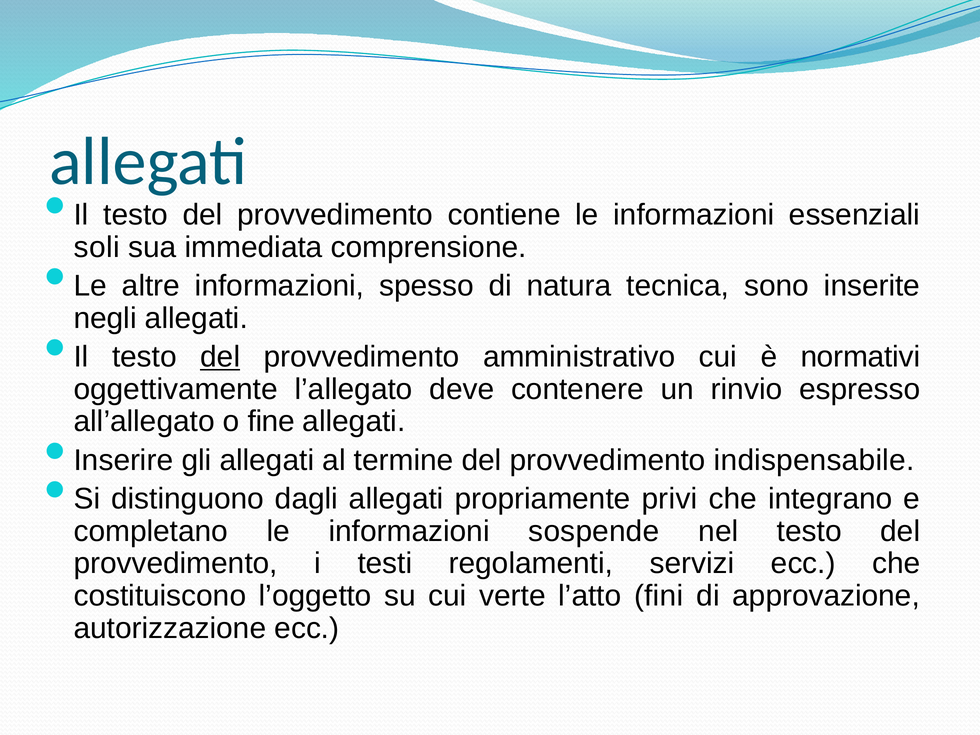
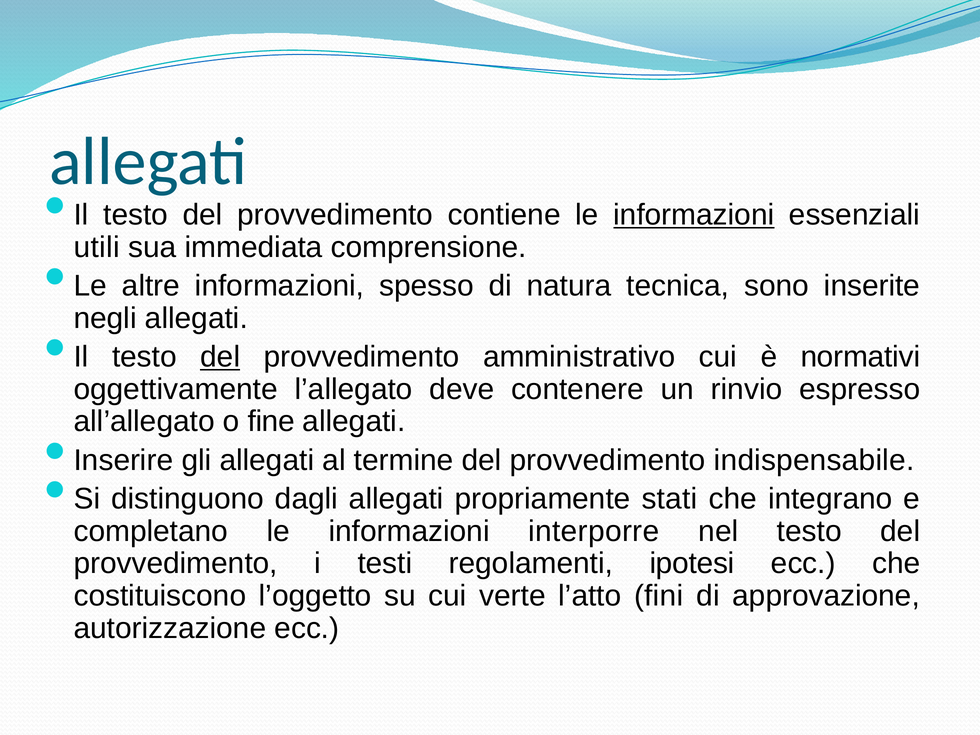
informazioni underline: none -> present (694, 215)
soli: soli -> utili (97, 247)
privi: privi -> stati (670, 499)
sospende: sospende -> interporre (594, 531)
servizi: servizi -> ipotesi (692, 563)
